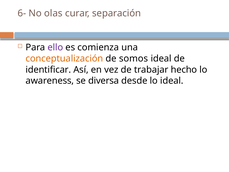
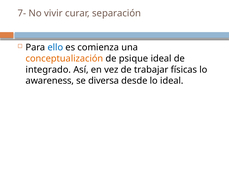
6-: 6- -> 7- (22, 13)
olas: olas -> vivir (53, 13)
ello colour: purple -> blue (55, 47)
somos: somos -> psique (134, 58)
identificar: identificar -> integrado (48, 70)
hecho: hecho -> físicas (184, 70)
